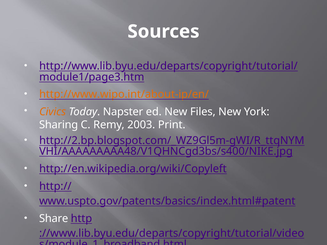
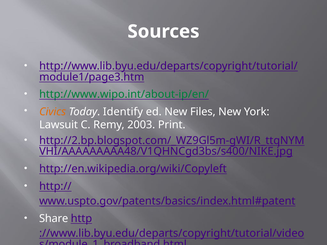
http://www.wipo.int/about-ip/en/ colour: orange -> green (124, 94)
Napster: Napster -> Identify (123, 112)
Sharing: Sharing -> Lawsuit (59, 125)
